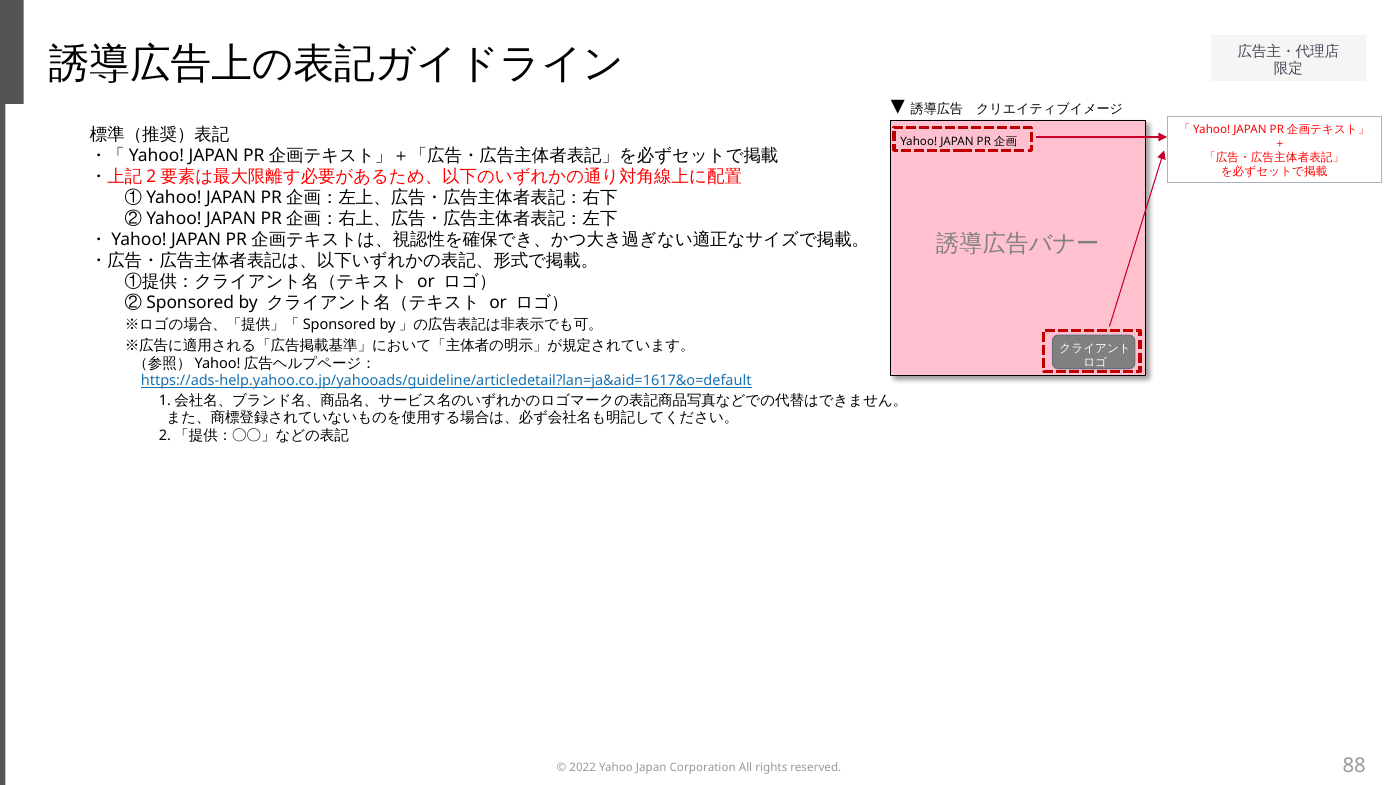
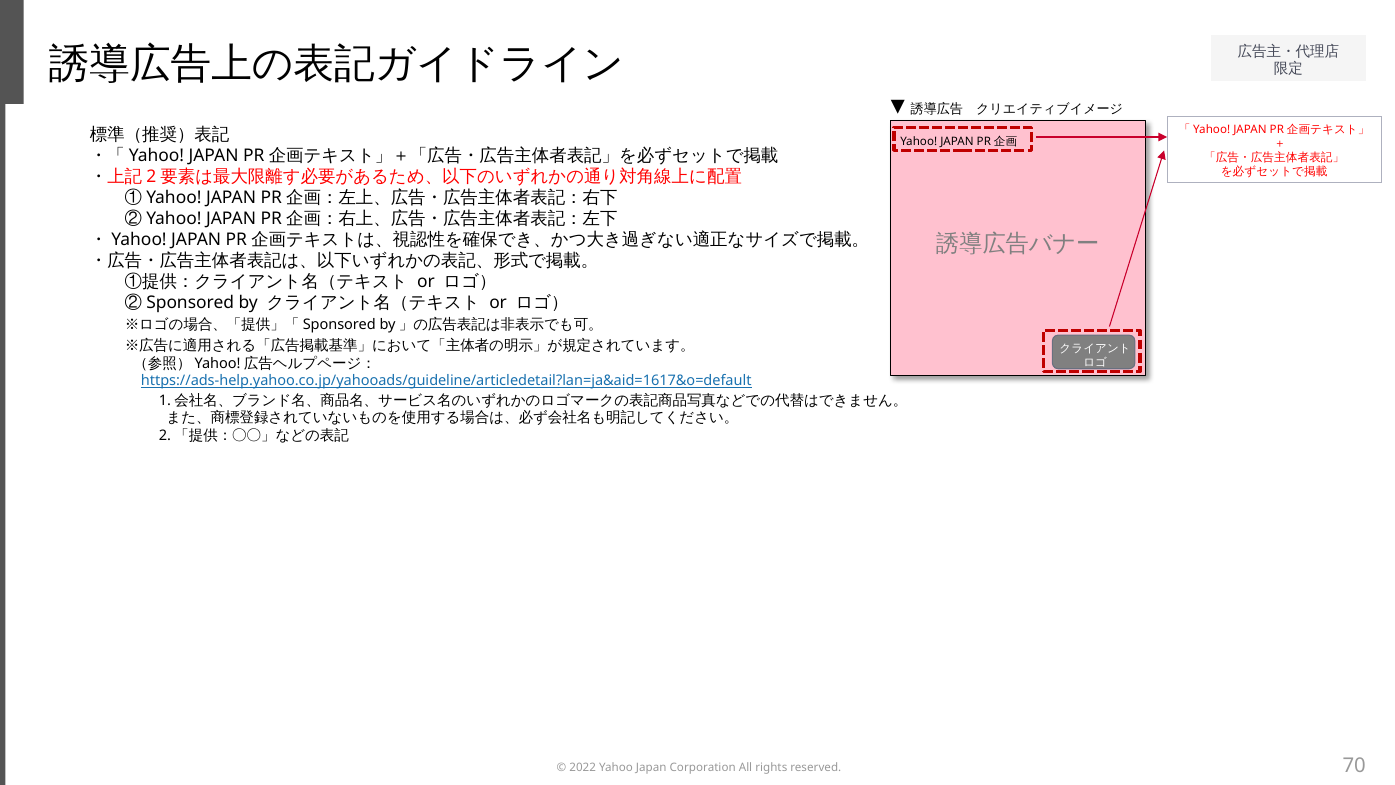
88: 88 -> 70 (1354, 765)
